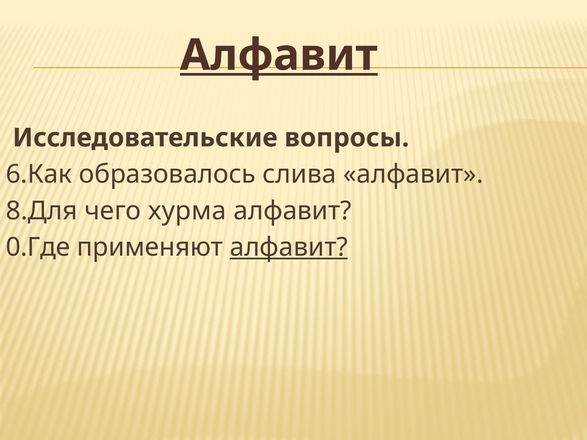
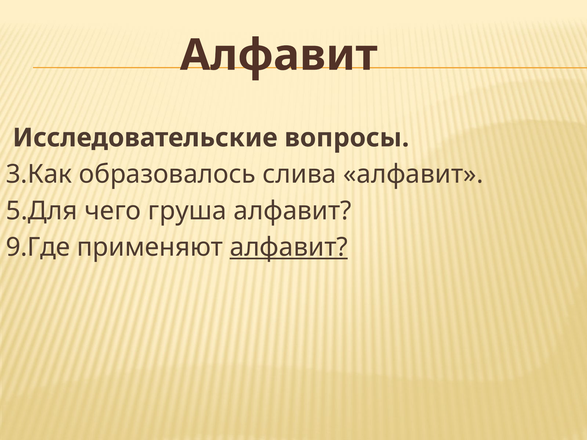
Алфавит underline: present -> none (279, 55)
6.Как: 6.Как -> 3.Как (39, 174)
8.Для: 8.Для -> 5.Для (42, 211)
хурма: хурма -> груша (187, 211)
0.Где: 0.Где -> 9.Где (38, 247)
